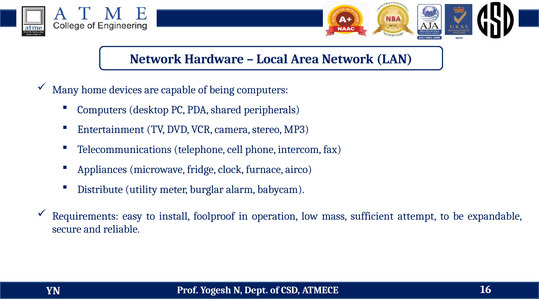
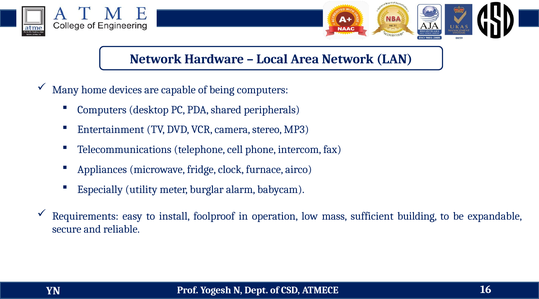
Distribute: Distribute -> Especially (100, 190)
attempt: attempt -> building (417, 216)
